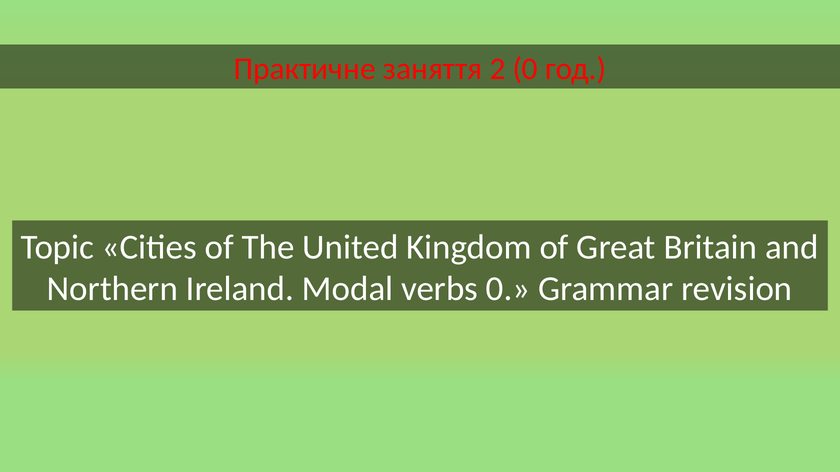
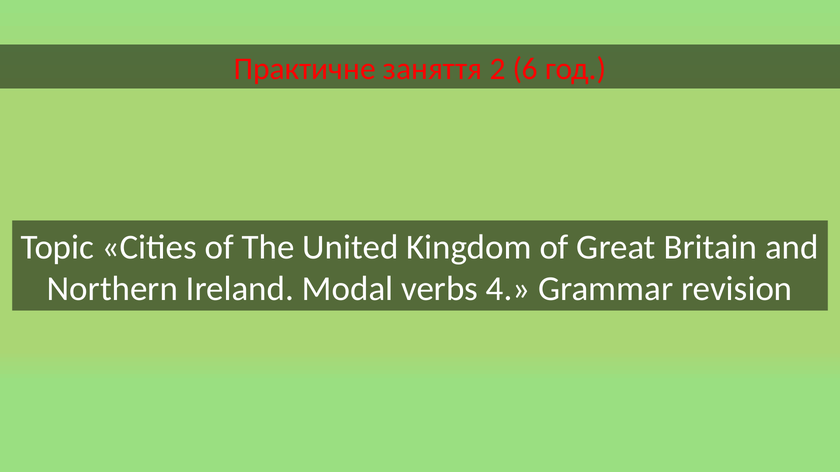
2 0: 0 -> 6 (525, 69)
verbs 0: 0 -> 4 (508, 289)
